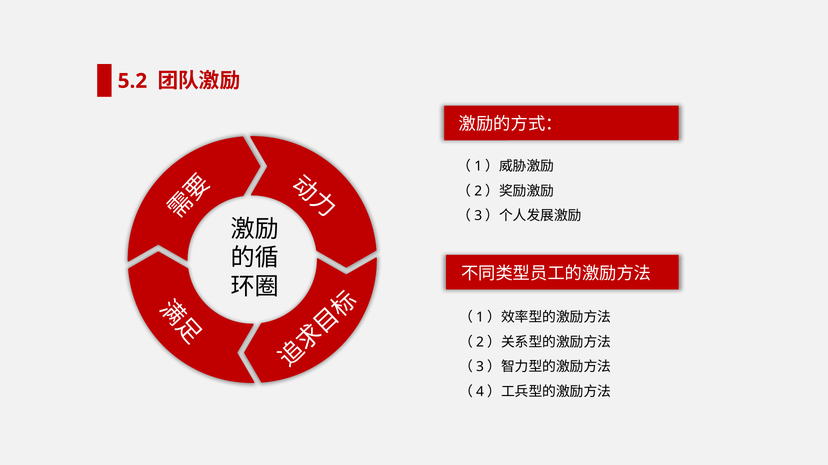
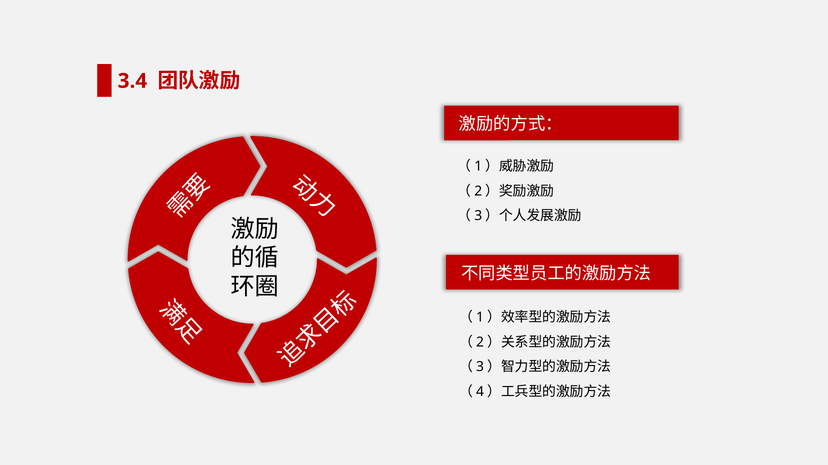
5.2: 5.2 -> 3.4 (132, 81)
